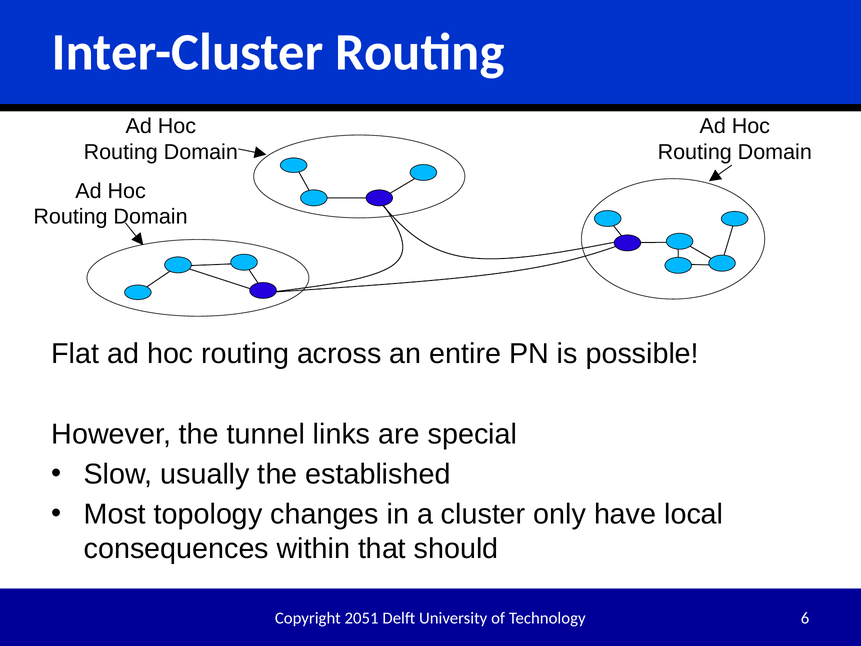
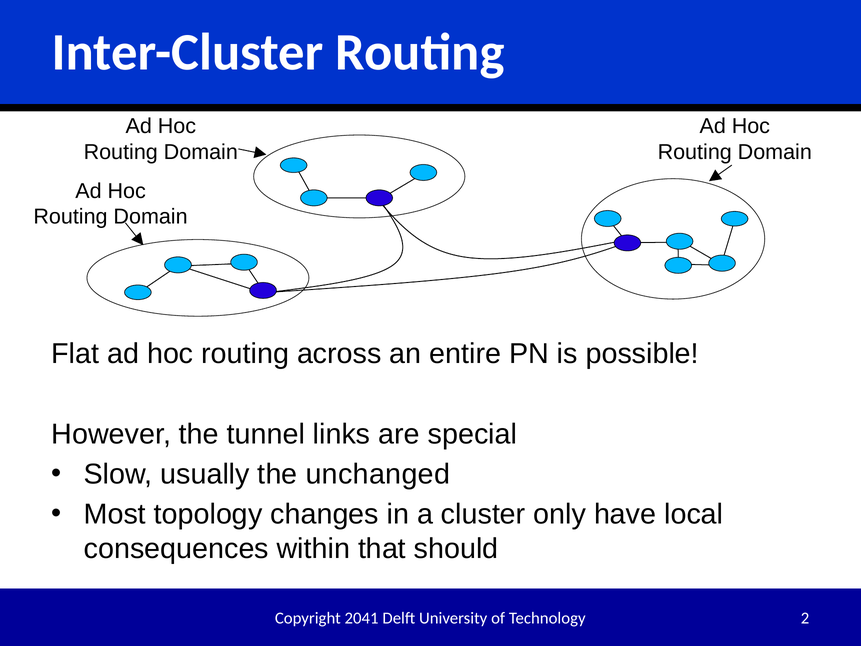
established: established -> unchanged (378, 474)
2051: 2051 -> 2041 (362, 618)
6: 6 -> 2 (805, 618)
